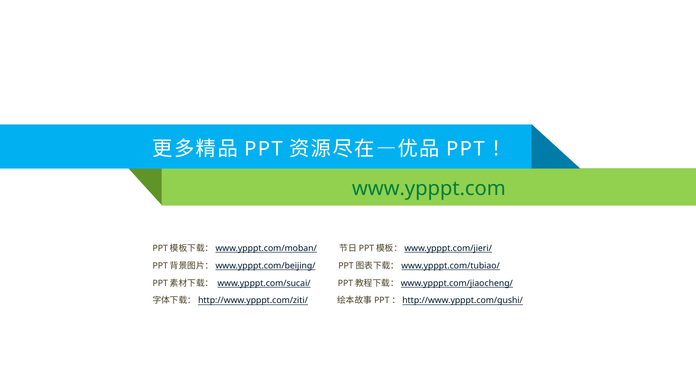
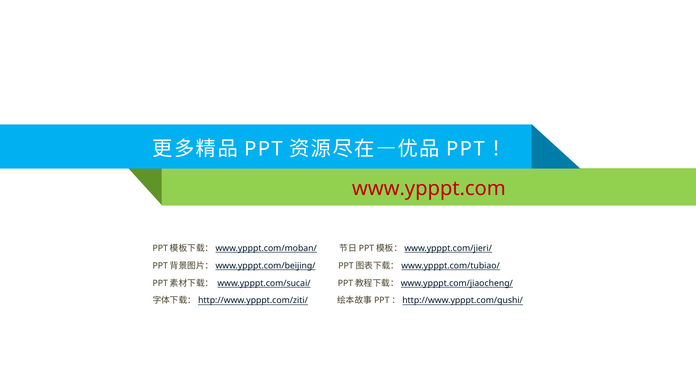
www.ypppt.com colour: green -> red (429, 189)
